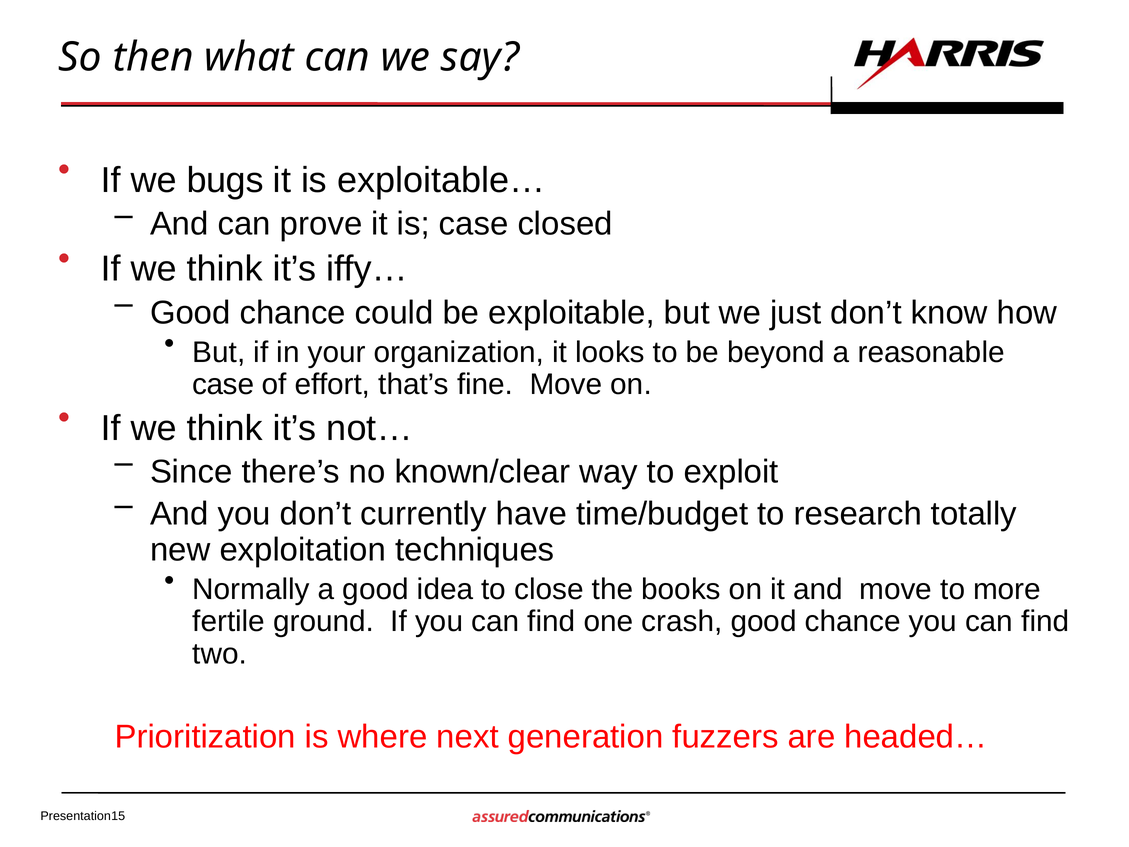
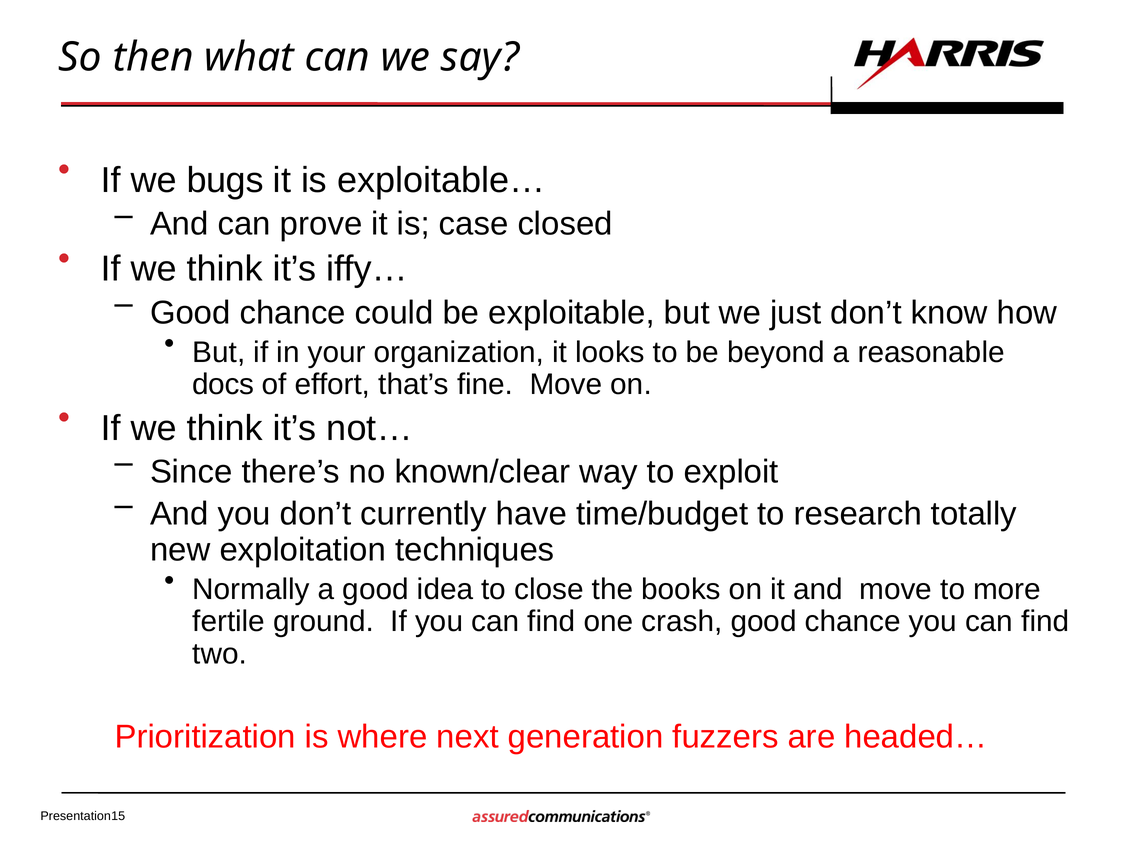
case: case -> docs (223, 384)
